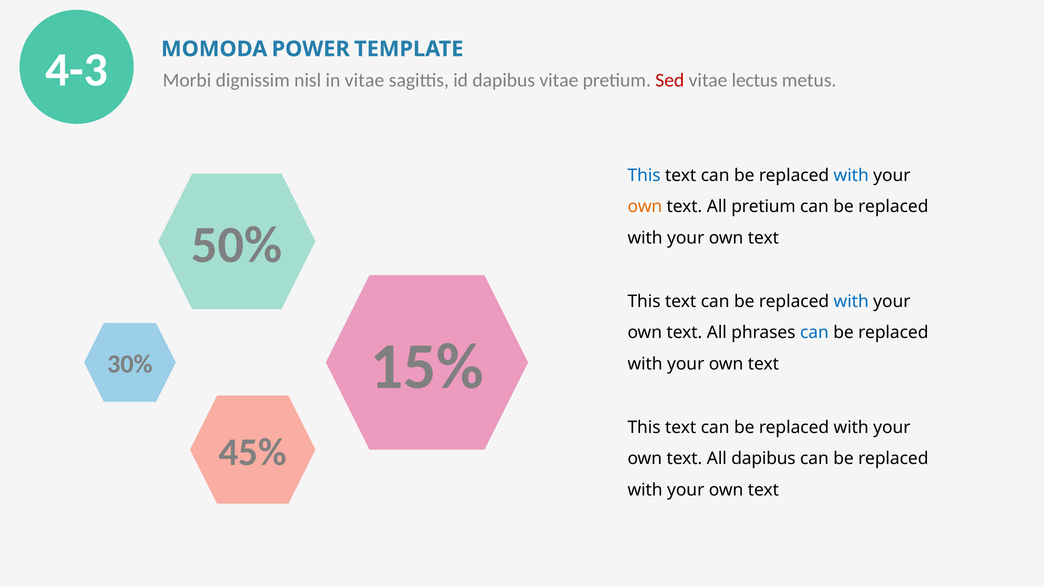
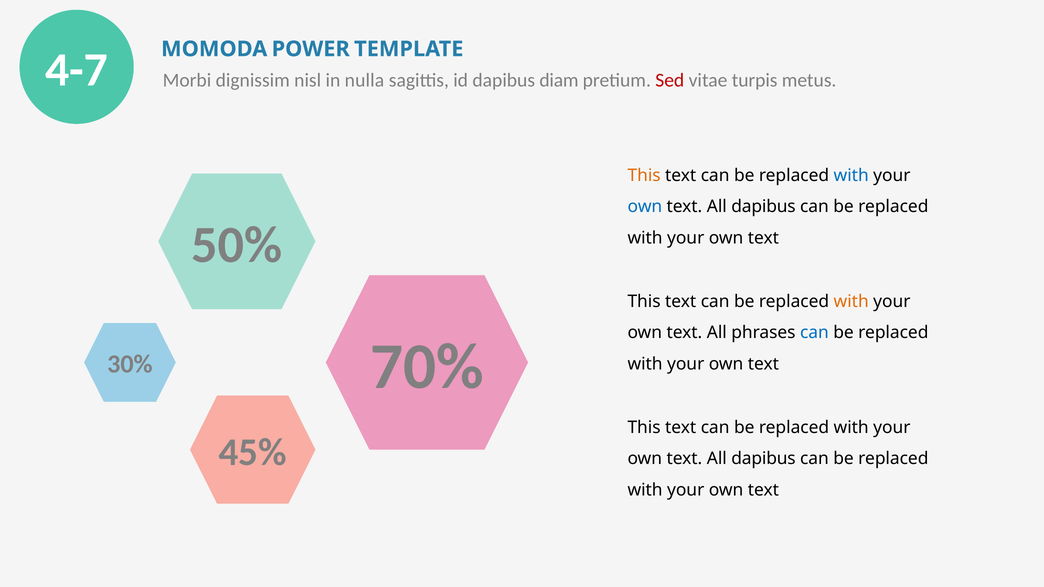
4-3: 4-3 -> 4-7 (77, 70)
in vitae: vitae -> nulla (364, 81)
dapibus vitae: vitae -> diam (559, 81)
lectus: lectus -> turpis (755, 81)
This colour: blue -> orange (644, 175)
own colour: orange -> blue (645, 207)
pretium: pretium -> dapibus (763, 207)
with colour: blue -> orange (851, 302)
15%: 15% -> 70% (427, 367)
